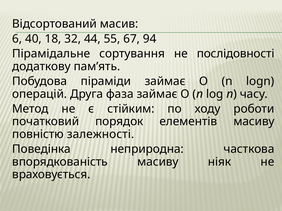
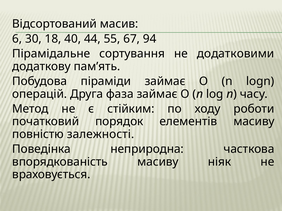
40: 40 -> 30 (33, 39)
32: 32 -> 40 (73, 39)
послідовності: послідовності -> додатковими (236, 54)
